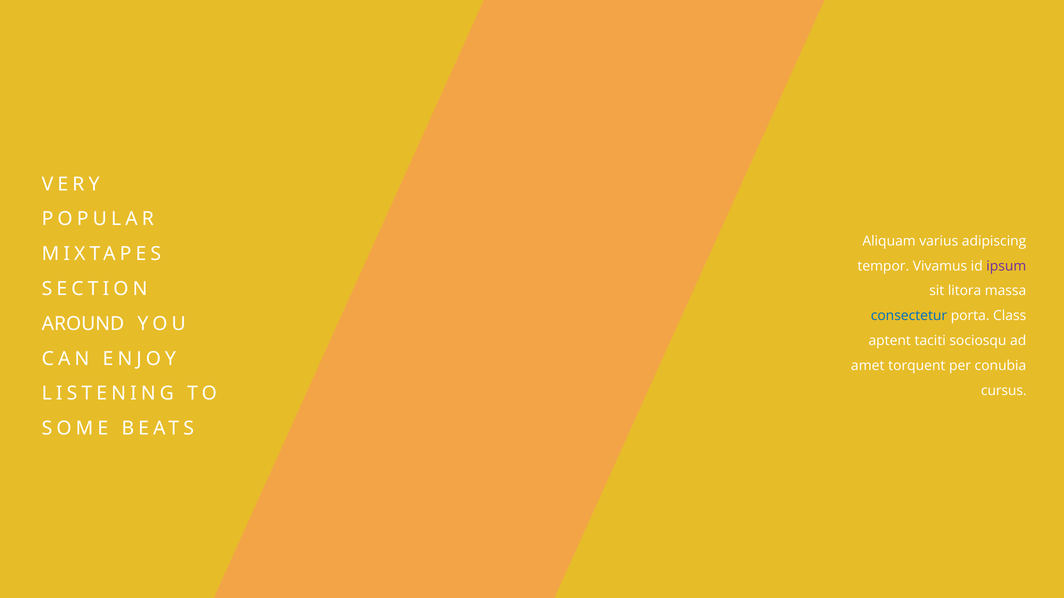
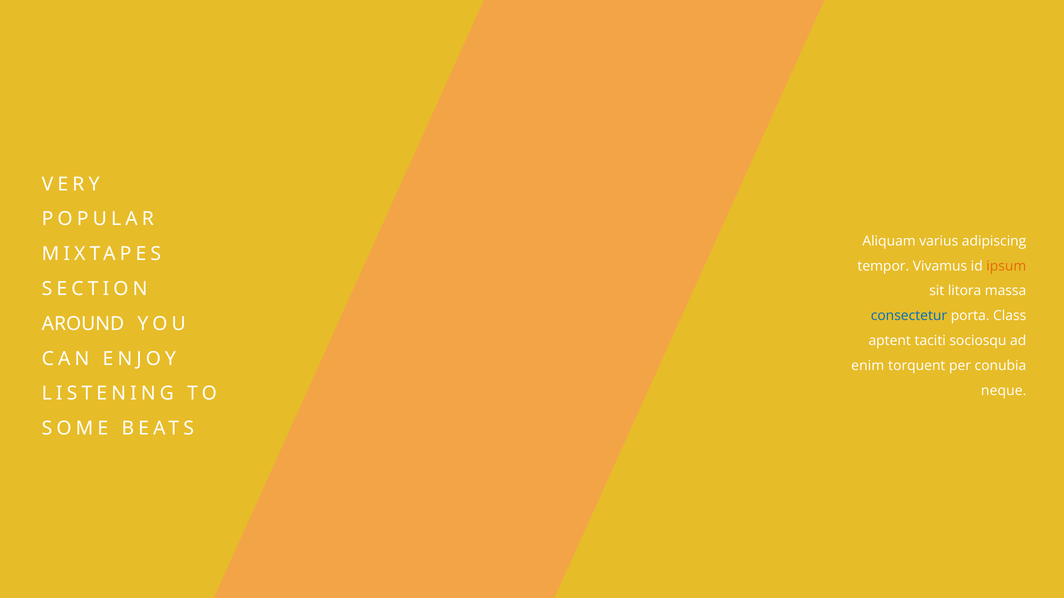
ipsum colour: purple -> orange (1006, 266)
amet: amet -> enim (868, 366)
cursus: cursus -> neque (1004, 391)
